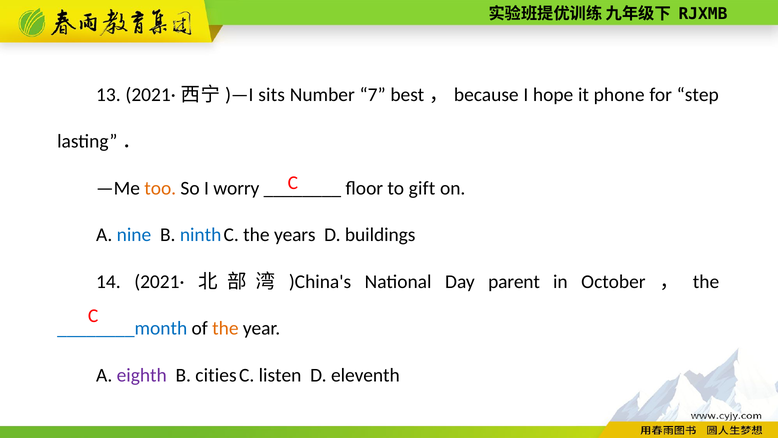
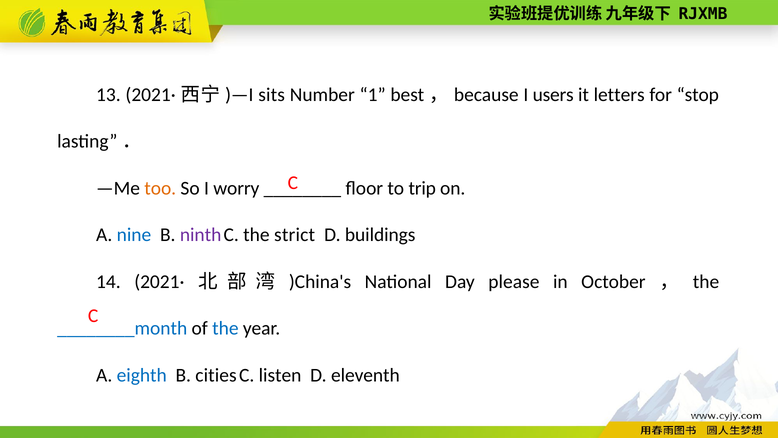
7: 7 -> 1 (373, 95)
hope: hope -> users (553, 95)
phone: phone -> letters (619, 95)
step: step -> stop (698, 95)
gift: gift -> trip (422, 188)
ninth colour: blue -> purple (201, 235)
years: years -> strict (295, 235)
parent: parent -> please (514, 281)
the colour: orange -> blue (225, 328)
eighth colour: purple -> blue (142, 375)
